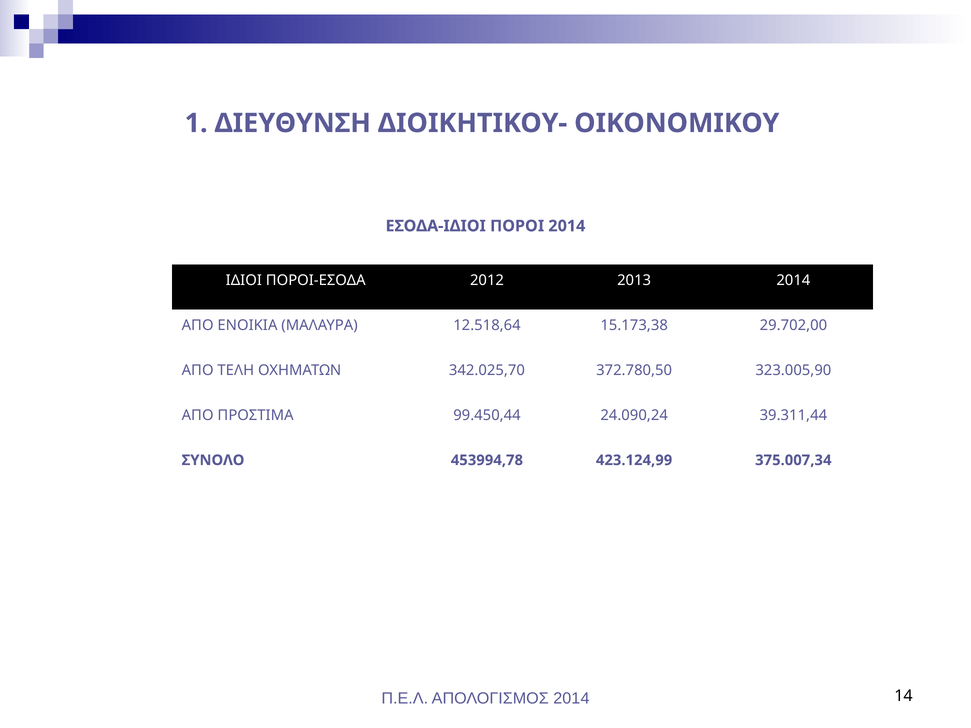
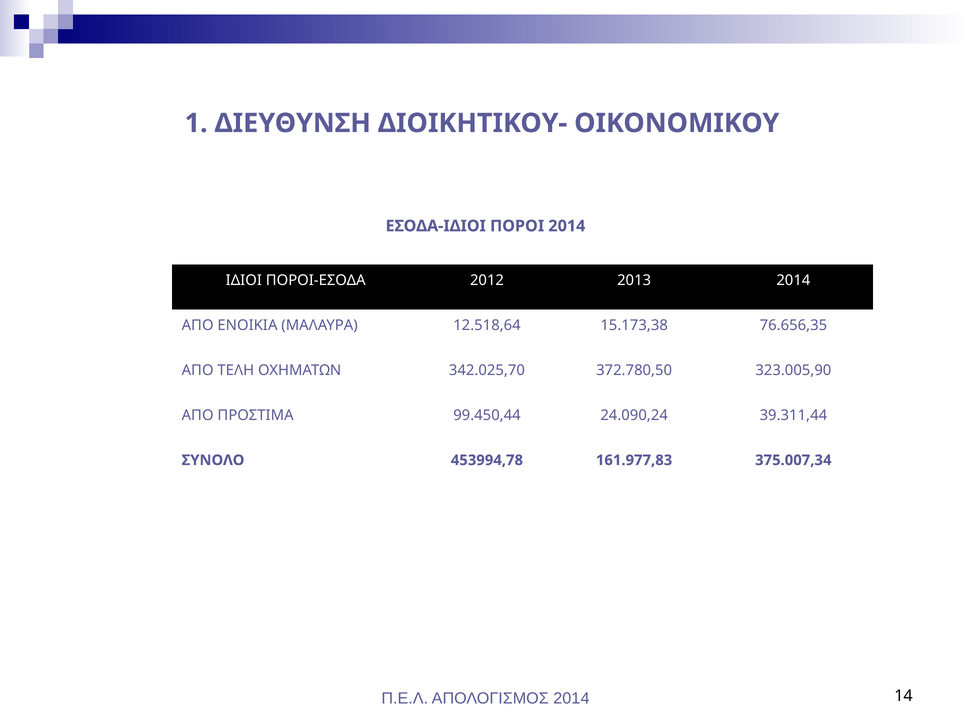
29.702,00: 29.702,00 -> 76.656,35 (793, 326)
423.124,99: 423.124,99 -> 161.977,83 (634, 460)
